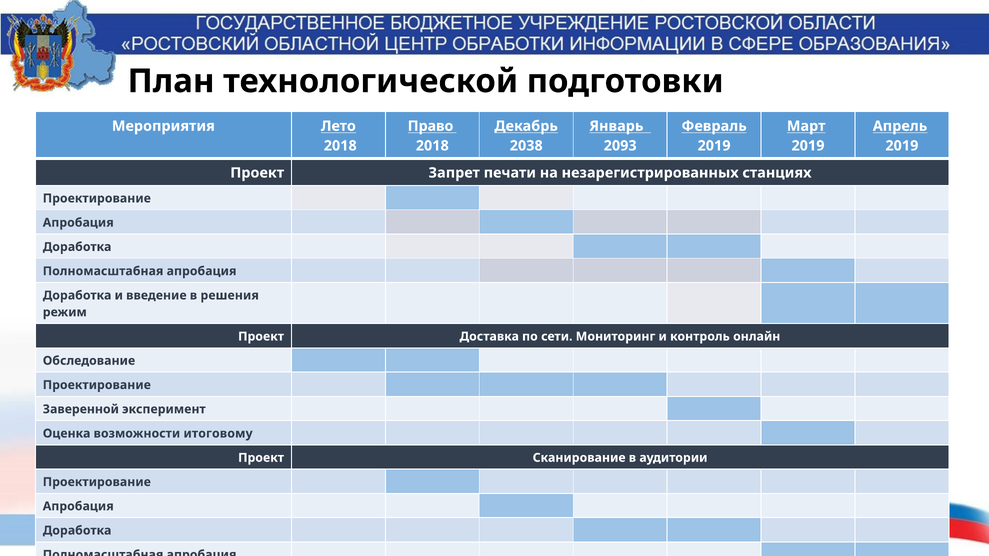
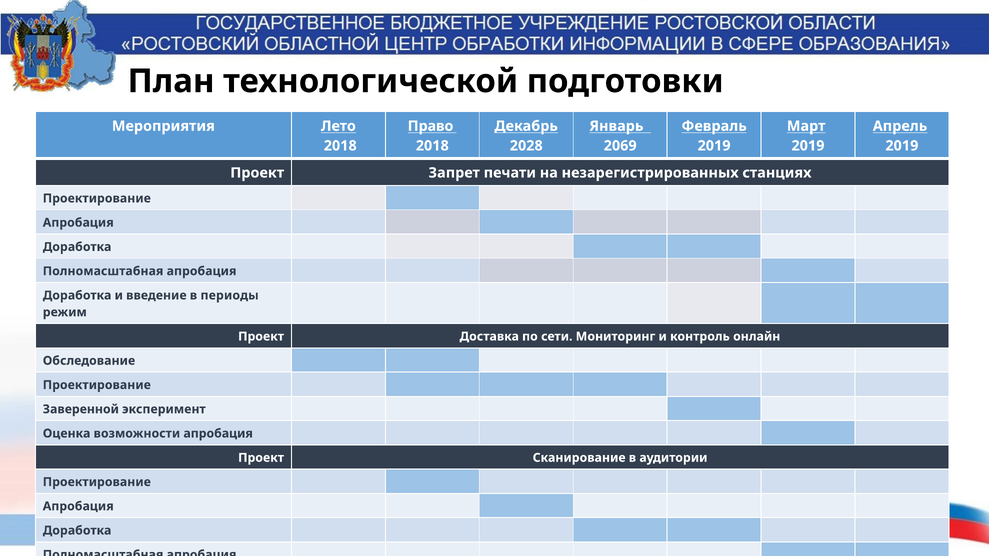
2038: 2038 -> 2028 (526, 146)
2093: 2093 -> 2069 (620, 146)
решения: решения -> периоды (230, 296)
возможности итоговому: итоговому -> апробация (218, 434)
